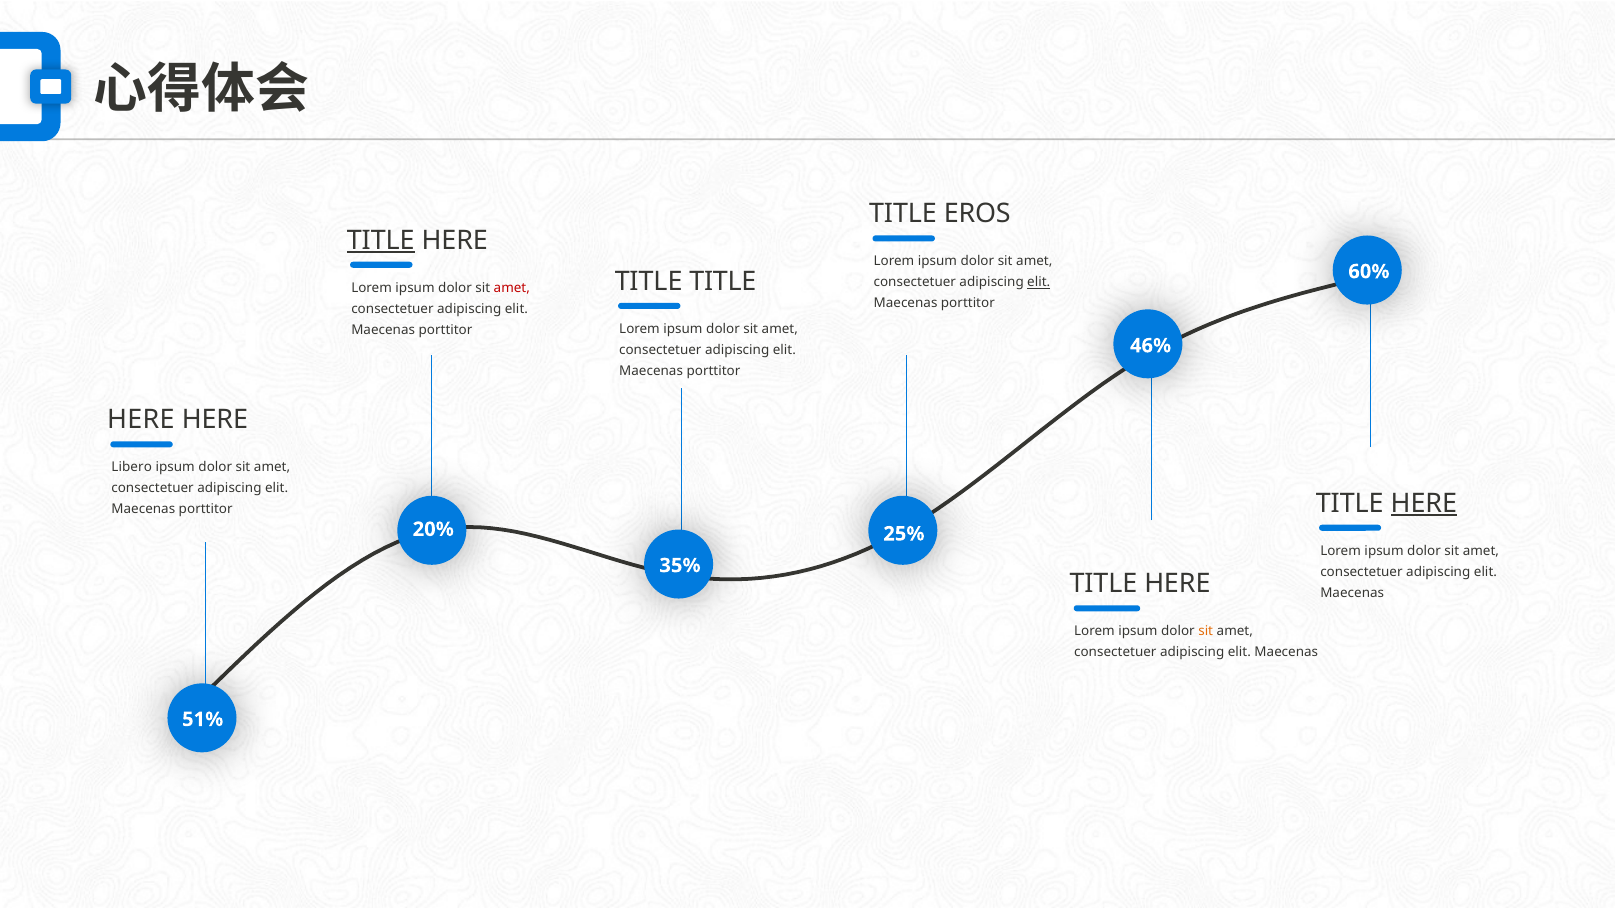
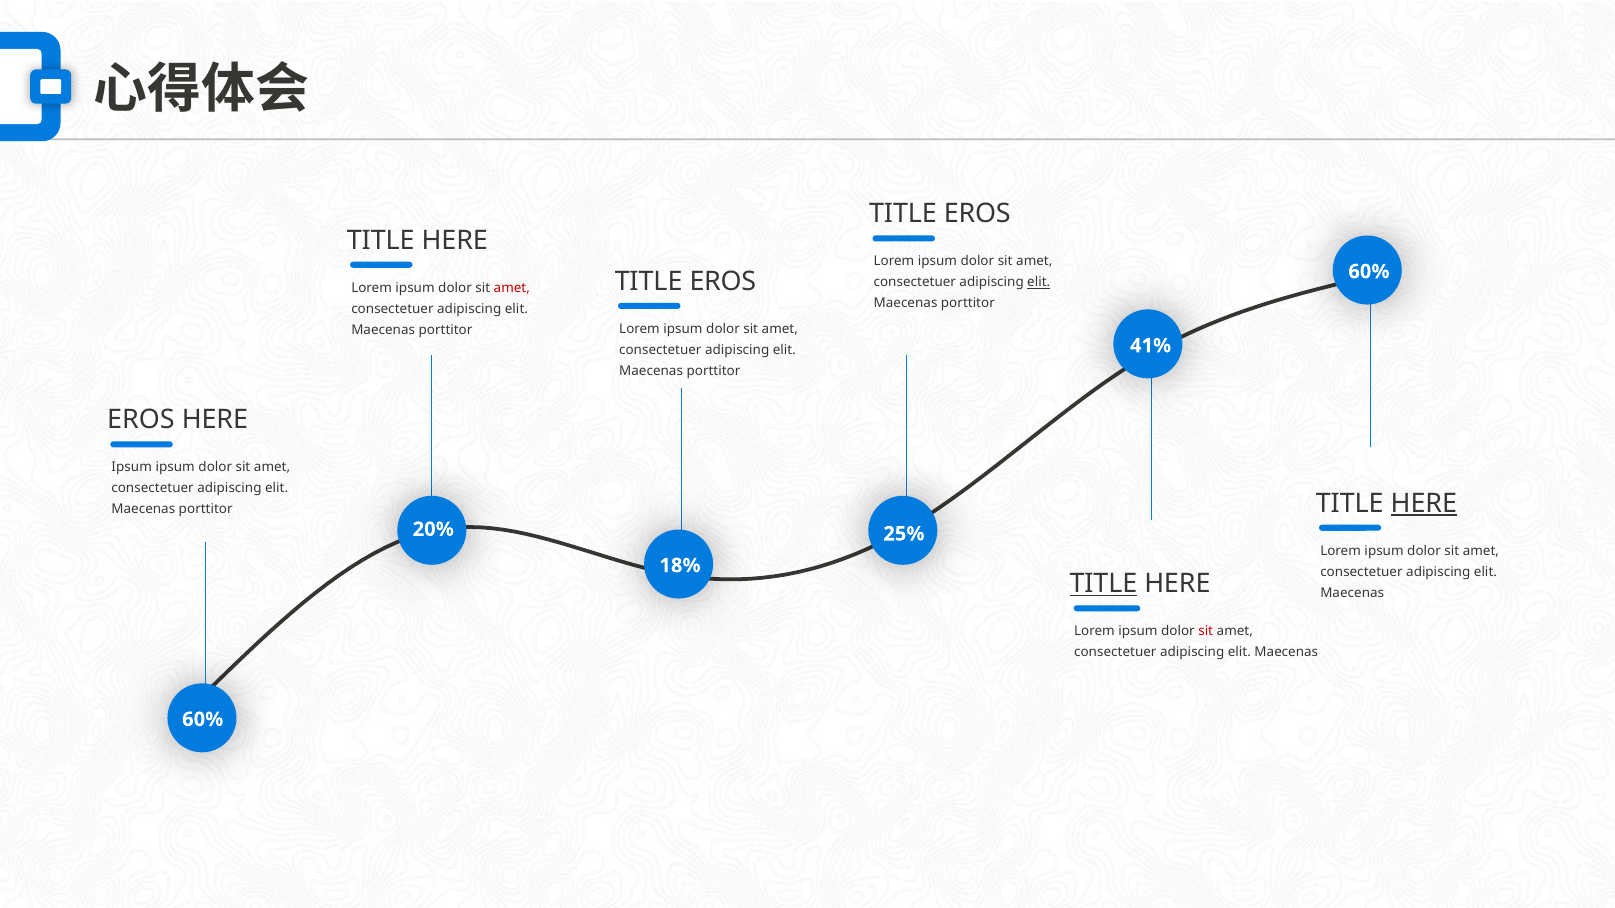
TITLE underline: present -> none (381, 240)
TITLE: TITLE -> EROS (723, 282)
46%: 46% -> 41% (1151, 346)
HERE: HERE -> EROS (141, 420)
Libero: Libero -> Ipsum (132, 468)
35%: 35% -> 18% (680, 566)
TITLE underline: none -> present (1103, 584)
sit colour: orange -> red (1206, 632)
51%: 51% -> 60% (203, 720)
